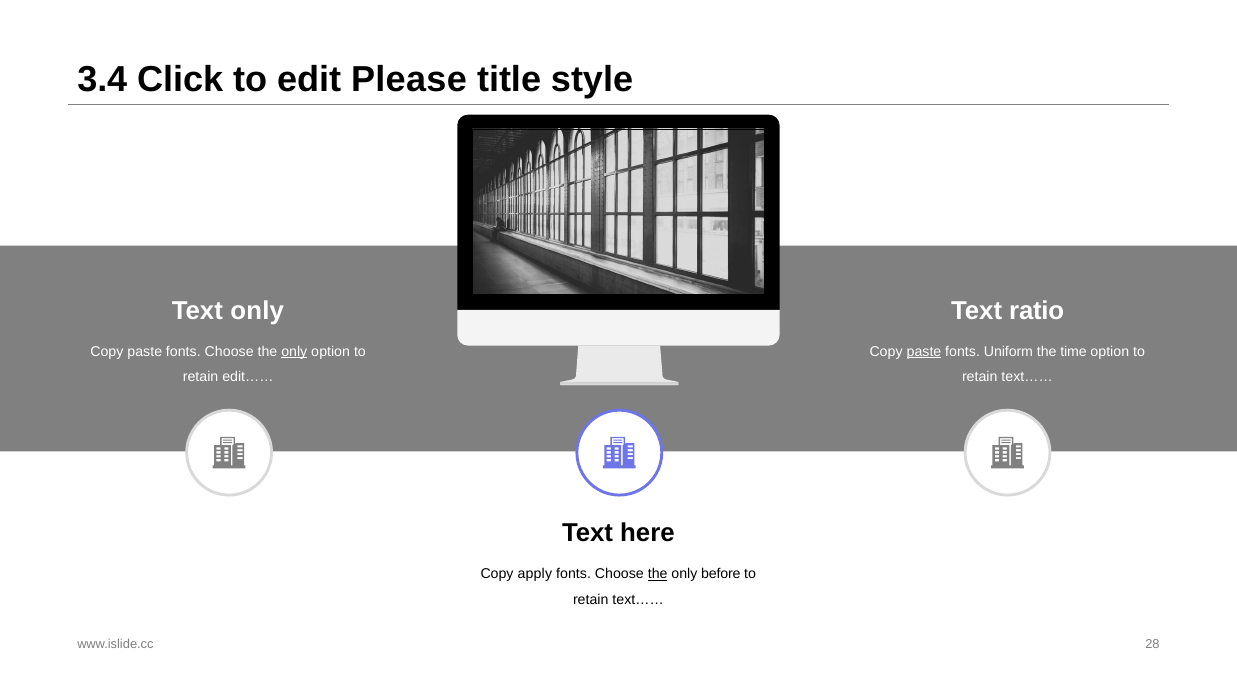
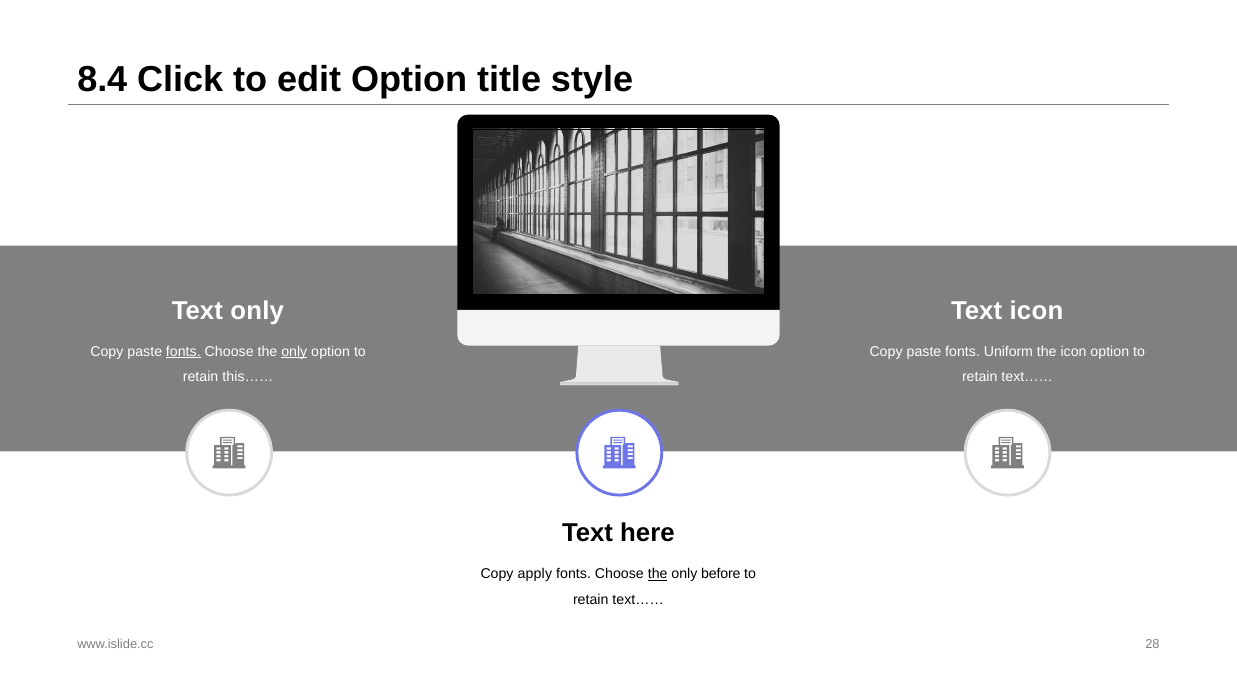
3.4: 3.4 -> 8.4 (102, 80)
edit Please: Please -> Option (409, 80)
Text ratio: ratio -> icon (1036, 310)
fonts underline: none -> present (183, 352)
paste underline: present -> none (924, 352)
the time: time -> icon (1074, 352)
edit……: edit…… -> this…… (248, 377)
